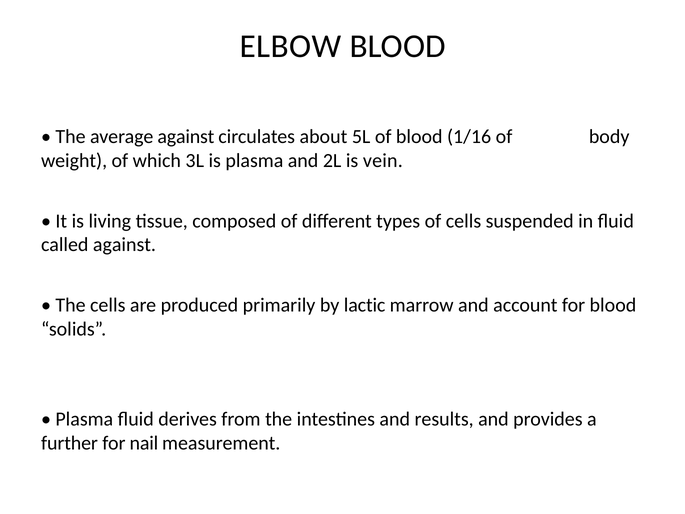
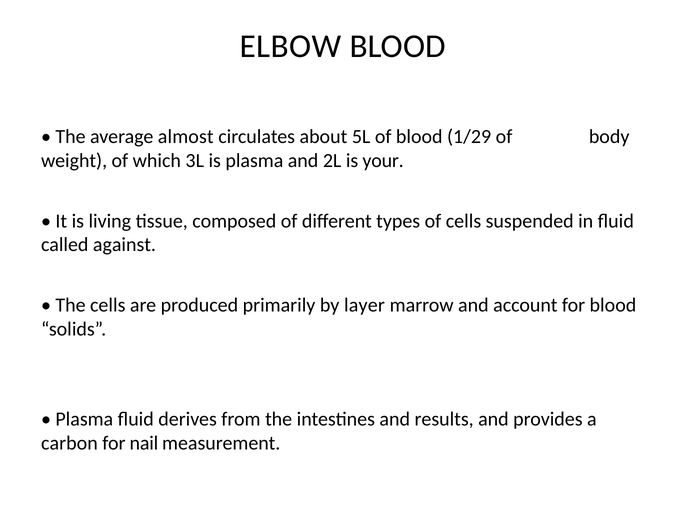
average against: against -> almost (186, 137)
1/16: 1/16 -> 1/29 (469, 137)
vein: vein -> your (383, 161)
lactic: lactic -> layer (364, 305)
further: further -> carbon (69, 443)
